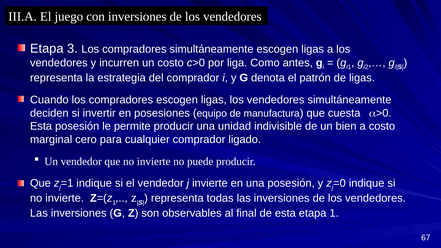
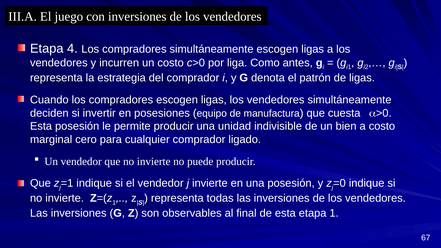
3: 3 -> 4 (72, 49)
